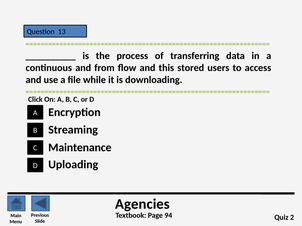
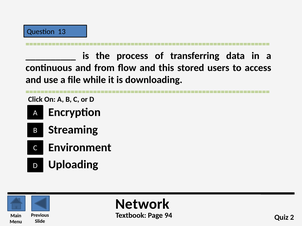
Maintenance: Maintenance -> Environment (80, 148)
Agencies: Agencies -> Network (142, 205)
